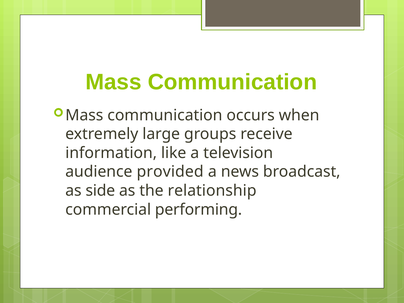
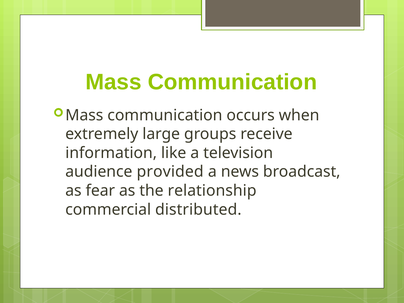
side: side -> fear (100, 191)
performing: performing -> distributed (198, 210)
